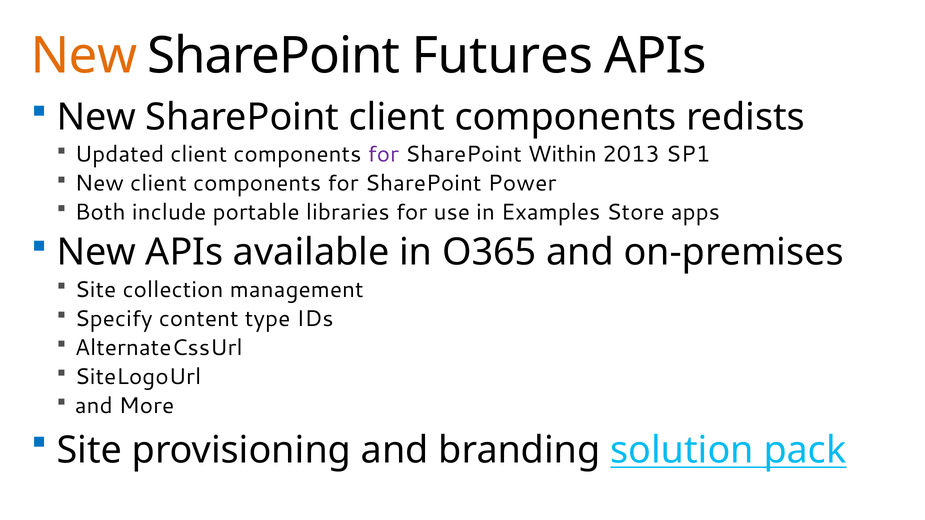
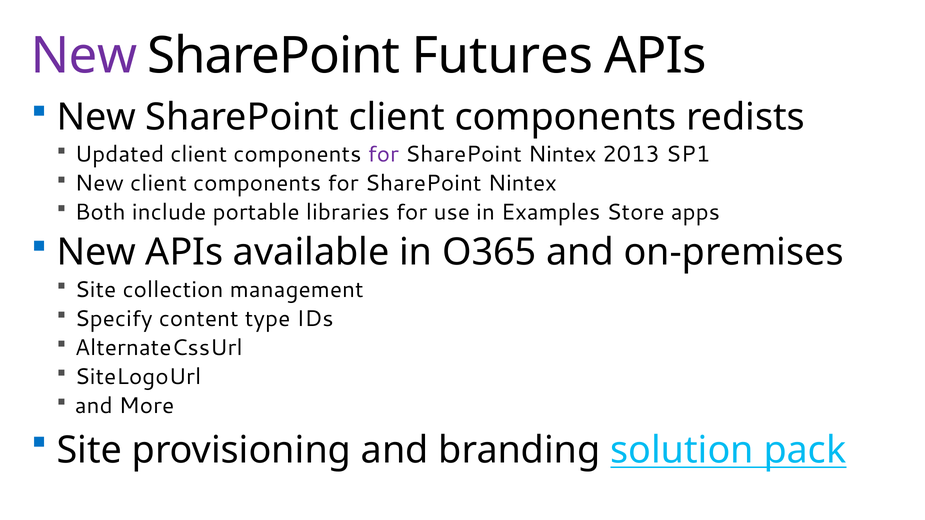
New colour: orange -> purple (84, 56)
Within: Within -> Nintex (562, 154)
Power: Power -> Nintex (522, 183)
